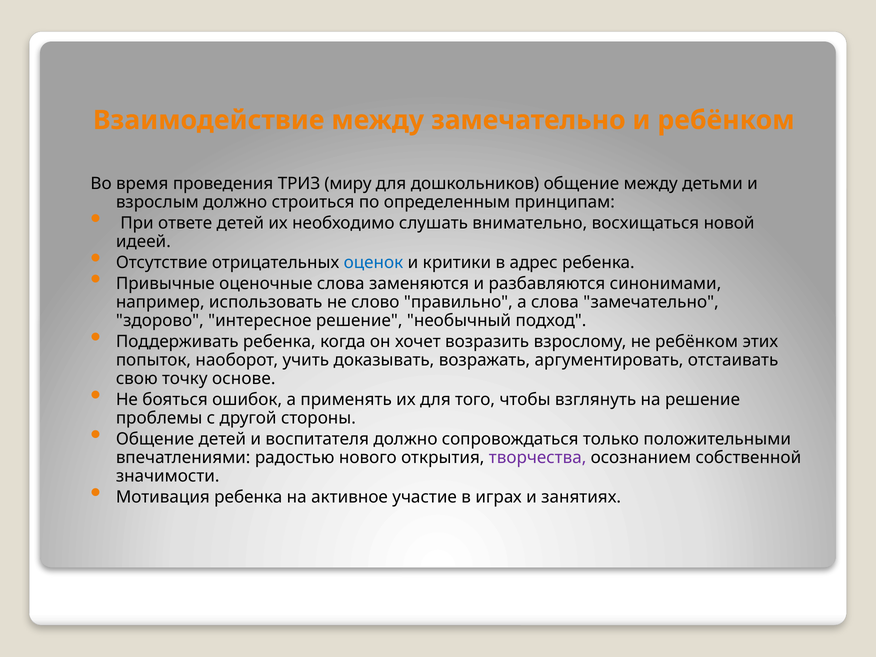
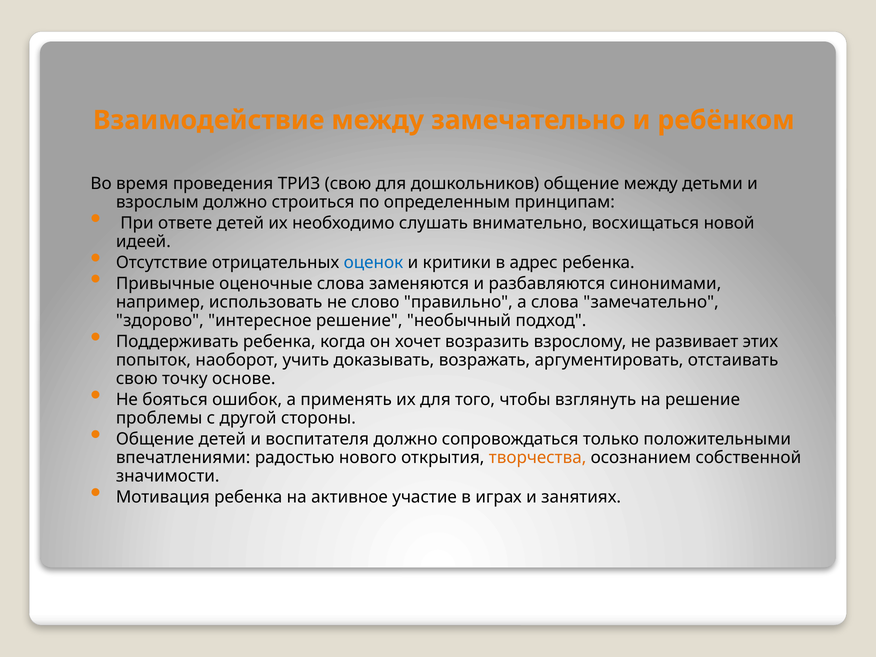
ТРИЗ миру: миру -> свою (348, 184)
не ребёнком: ребёнком -> развивает (697, 342)
творчества colour: purple -> orange (538, 458)
